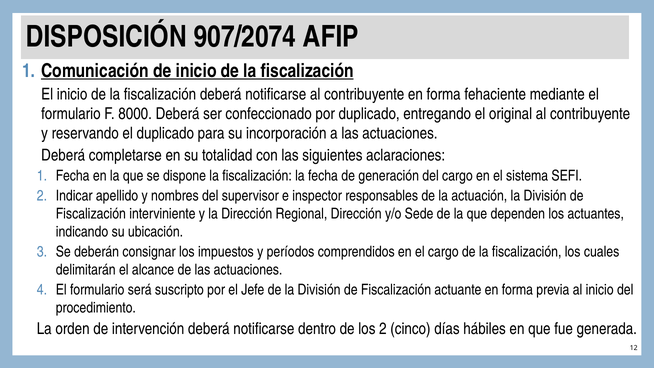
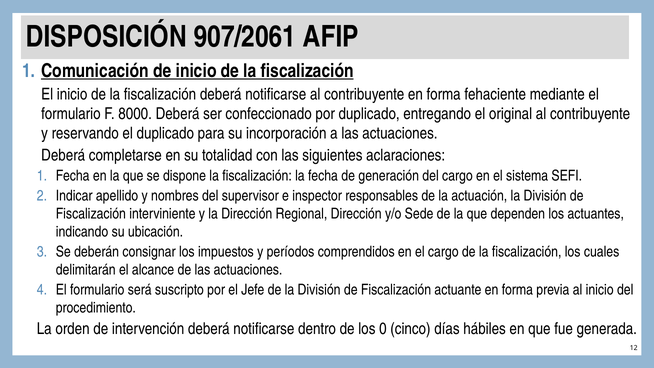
907/2074: 907/2074 -> 907/2061 (245, 37)
los 2: 2 -> 0 (383, 329)
